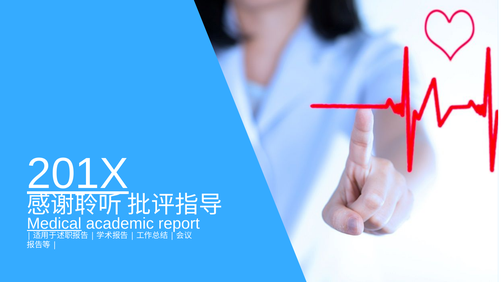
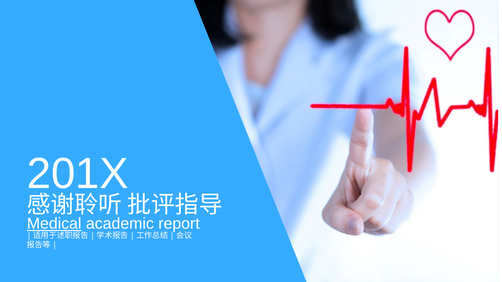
201X underline: present -> none (78, 174)
